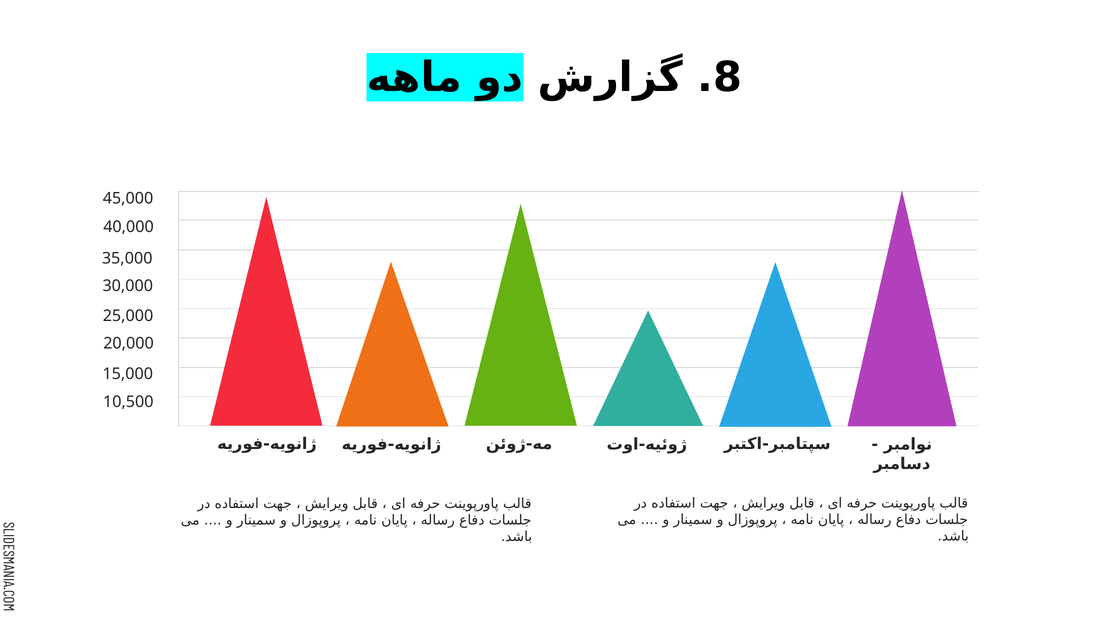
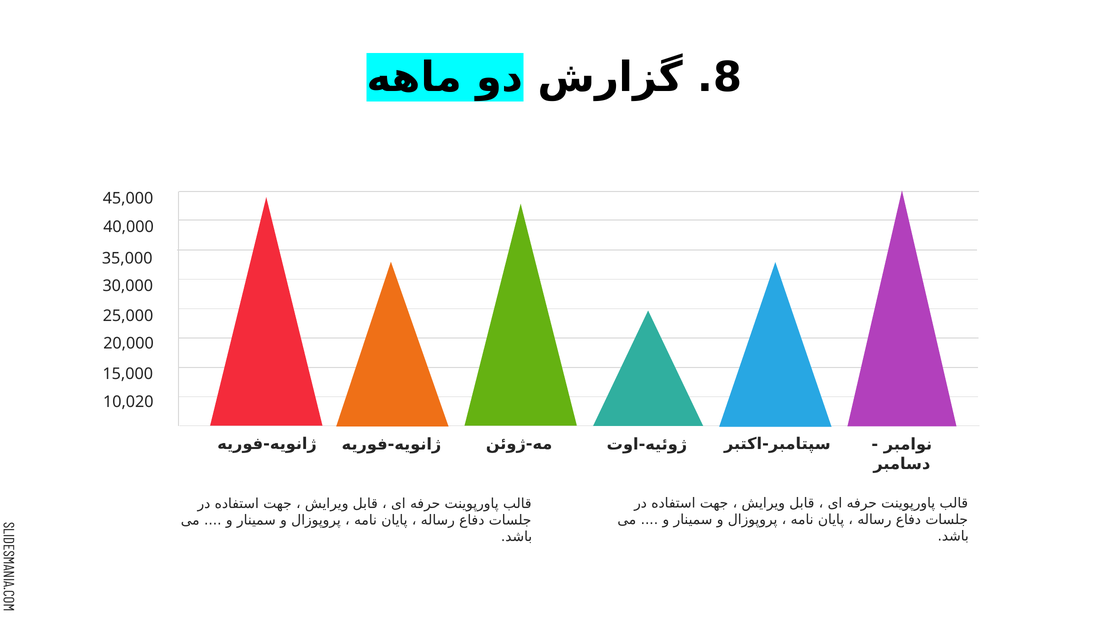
10,500: 10,500 -> 10,020 (128, 402)
